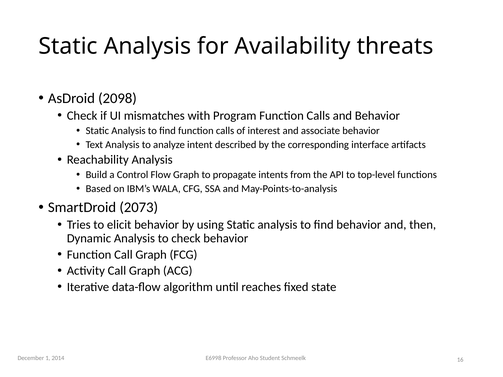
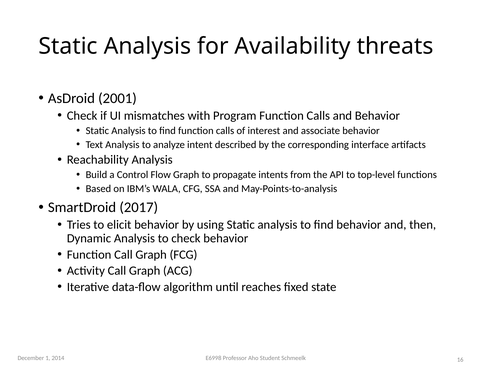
2098: 2098 -> 2001 (117, 98)
2073: 2073 -> 2017 (139, 208)
